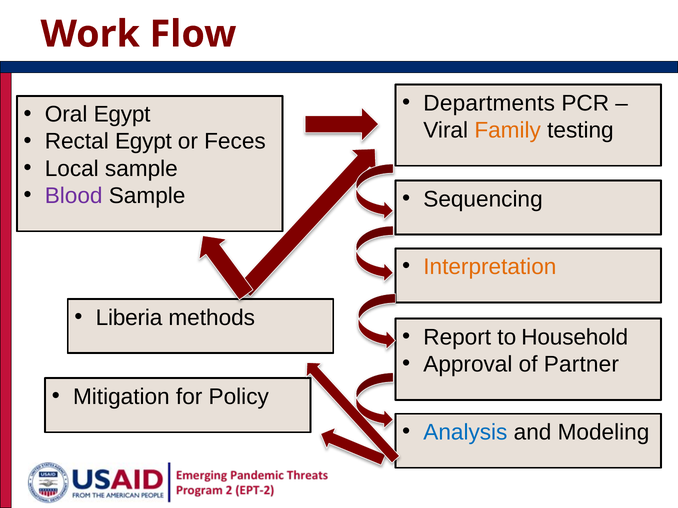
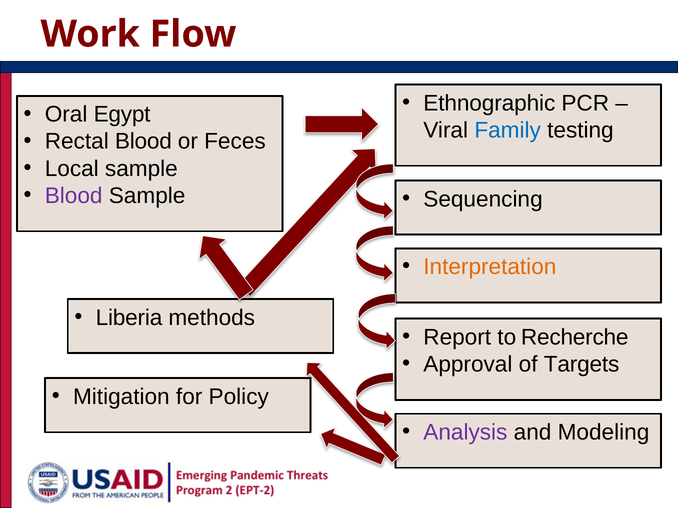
Departments: Departments -> Ethnographic (489, 103)
Family colour: orange -> blue (508, 130)
Rectal Egypt: Egypt -> Blood (143, 142)
Household: Household -> Recherche (575, 337)
Partner: Partner -> Targets (582, 365)
Analysis colour: blue -> purple (465, 433)
